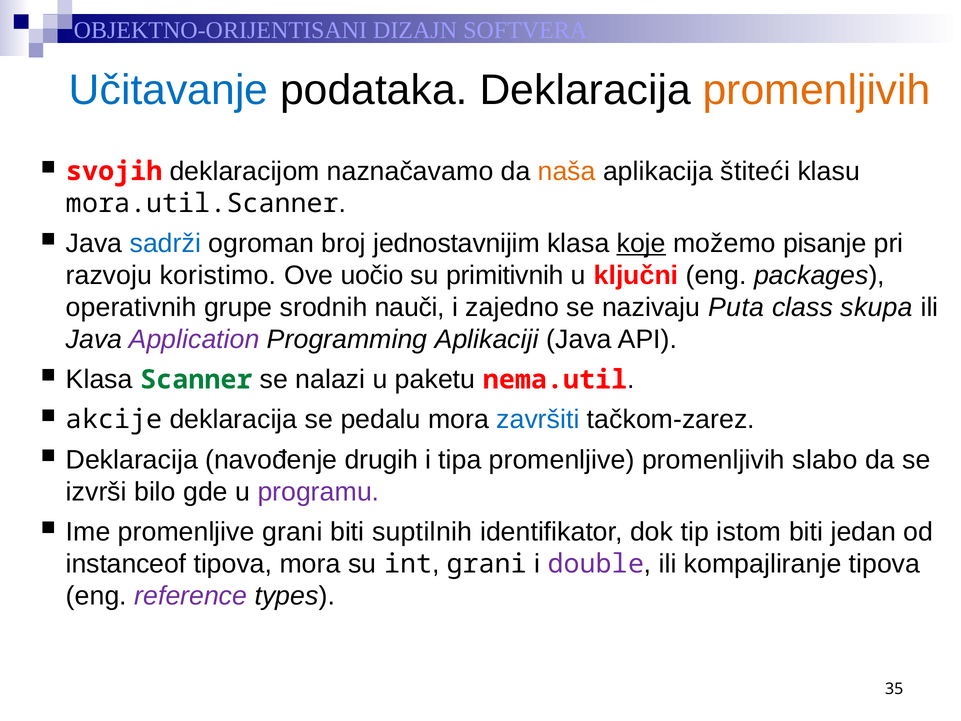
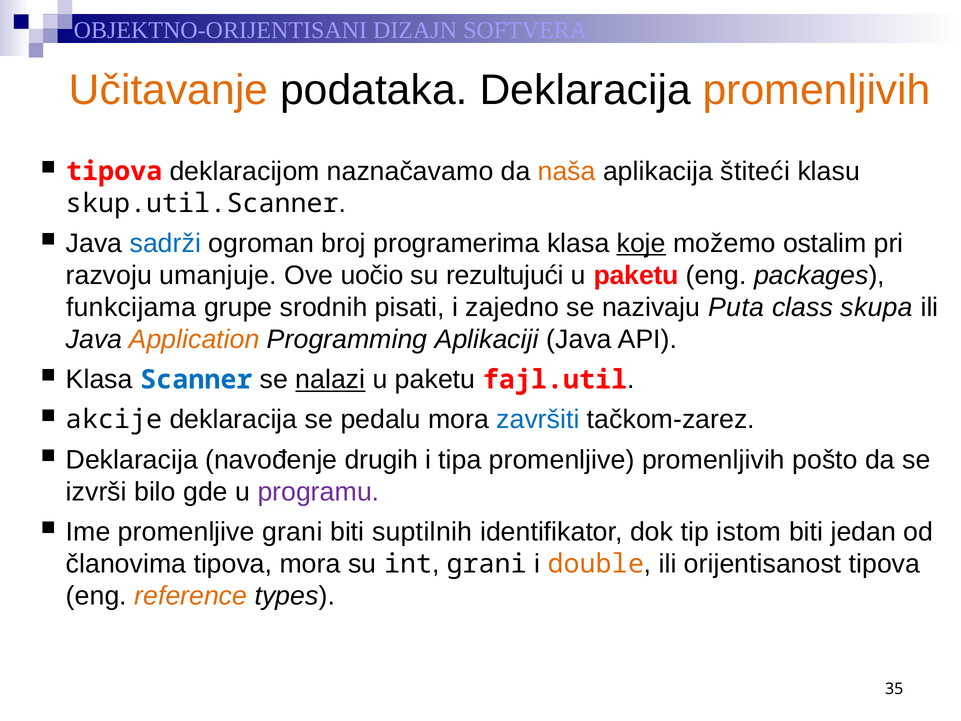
Učitavanje colour: blue -> orange (169, 90)
svojih: svojih -> tipova (114, 171)
mora.util.Scanner: mora.util.Scanner -> skup.util.Scanner (202, 203)
jednostavnijim: jednostavnijim -> programerima (456, 243)
pisanje: pisanje -> ostalim (825, 243)
koristimo: koristimo -> umanjuje (218, 275)
primitivnih: primitivnih -> rezultujući (505, 275)
ključni: ključni -> paketu (636, 275)
operativnih: operativnih -> funkcijama (131, 307)
nauči: nauči -> pisati (410, 307)
Application colour: purple -> orange (194, 339)
Scanner colour: green -> blue (196, 379)
nalazi underline: none -> present (330, 379)
nema.util: nema.util -> fajl.util (555, 379)
slabo: slabo -> pošto (825, 460)
instanceof: instanceof -> članovima (126, 564)
double colour: purple -> orange (596, 564)
kompajliranje: kompajliranje -> orijentisanost (763, 564)
reference colour: purple -> orange (191, 596)
